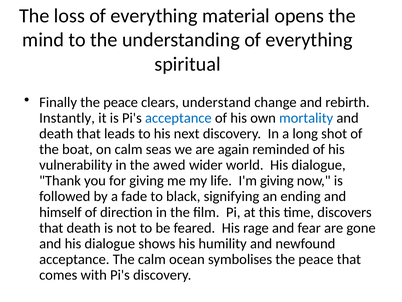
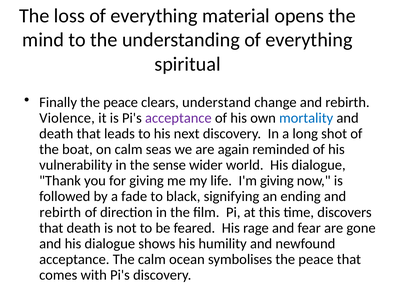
Instantly: Instantly -> Violence (67, 118)
acceptance colour: blue -> purple (178, 118)
awed: awed -> sense (169, 165)
himself: himself -> rebirth (60, 212)
